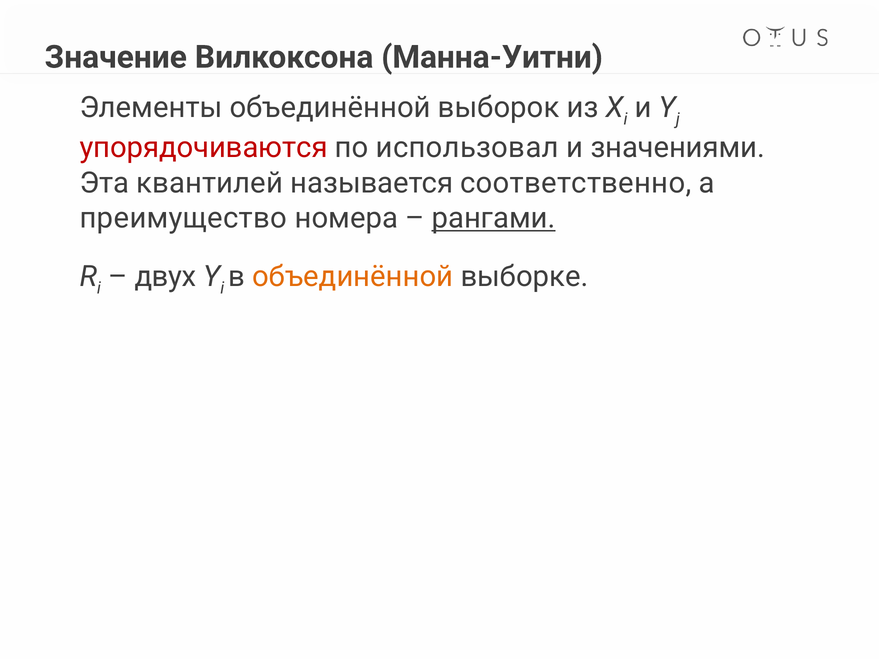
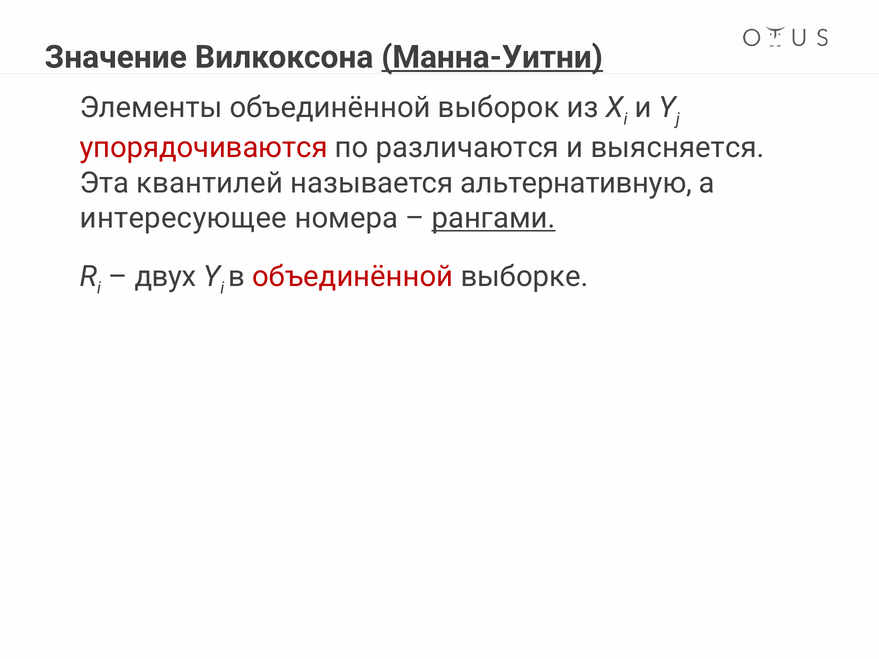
Манна-Уитни underline: none -> present (492, 57)
использовал: использовал -> различаются (467, 148)
значениями: значениями -> выясняется (678, 148)
соответственно: соответственно -> альтернативную (576, 183)
преимущество: преимущество -> интересующее (183, 218)
объединённой colour: orange -> red (353, 277)
